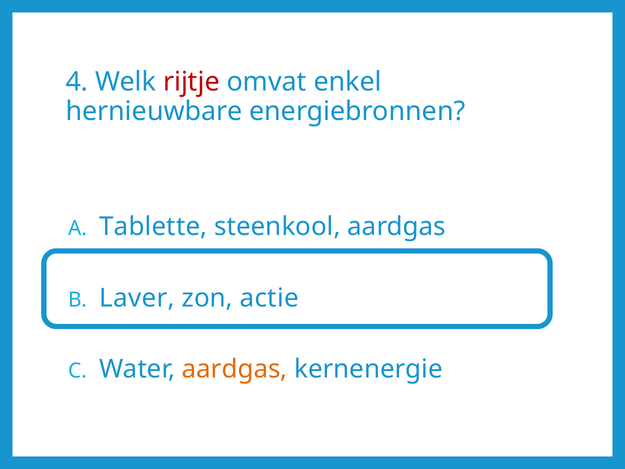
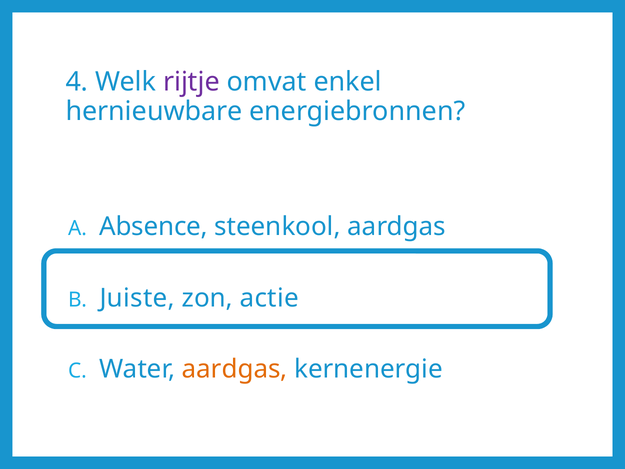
rijtje colour: red -> purple (191, 82)
Tablette: Tablette -> Absence (154, 227)
Laver: Laver -> Juiste (137, 298)
